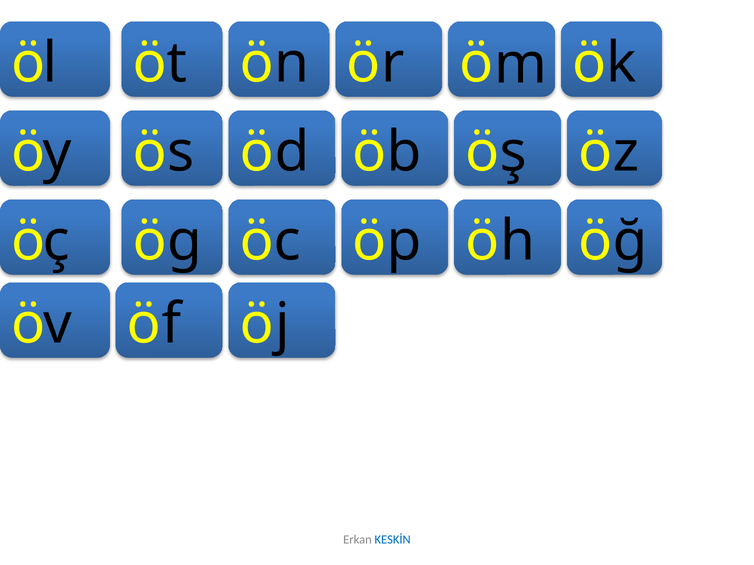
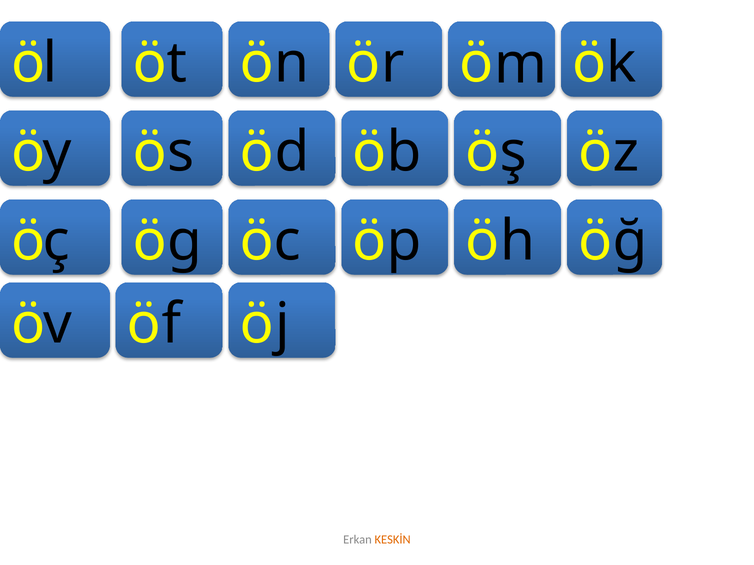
KESKİN colour: blue -> orange (393, 540)
